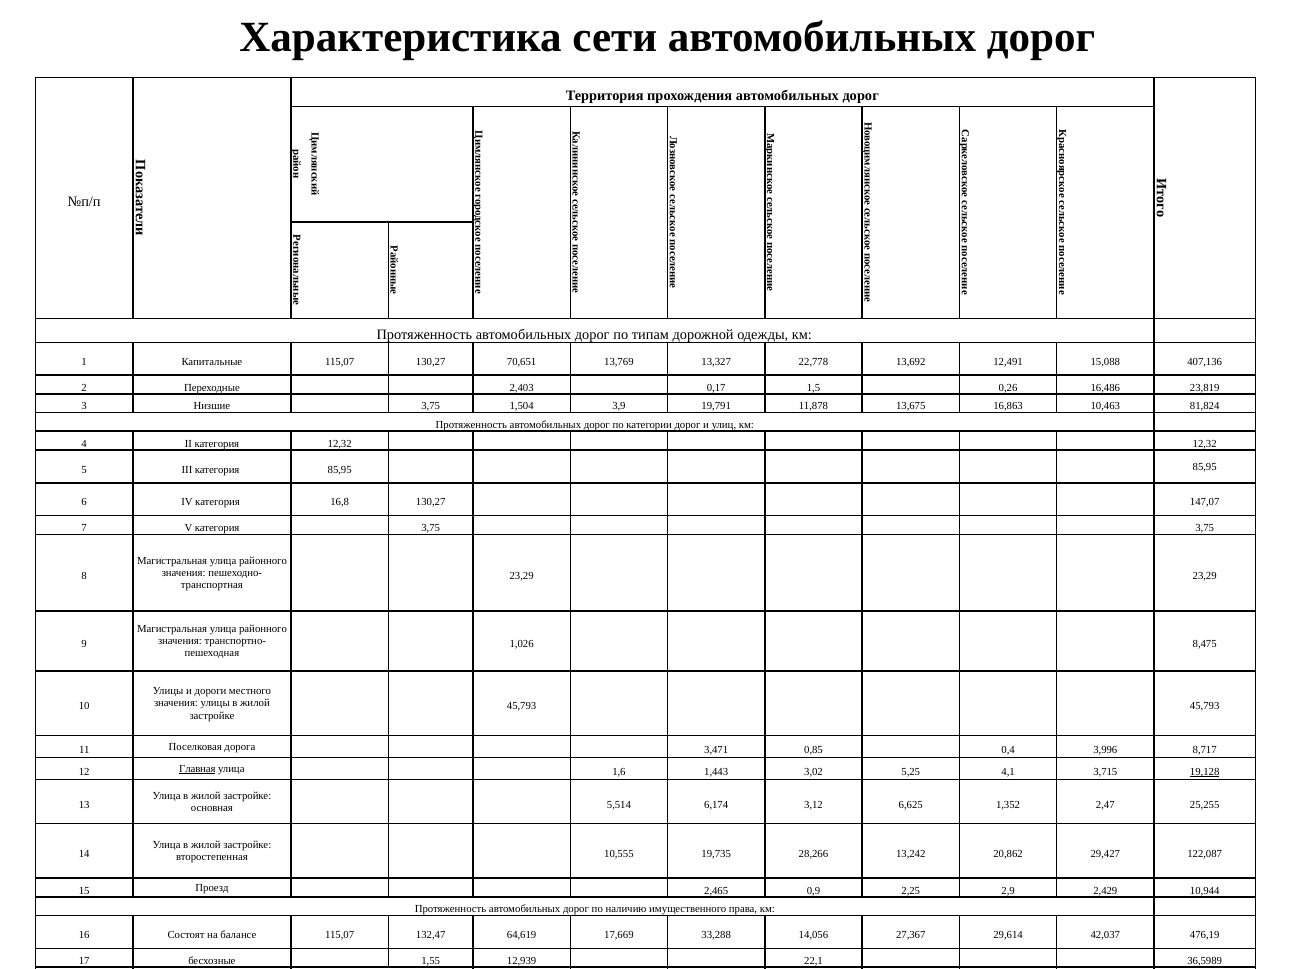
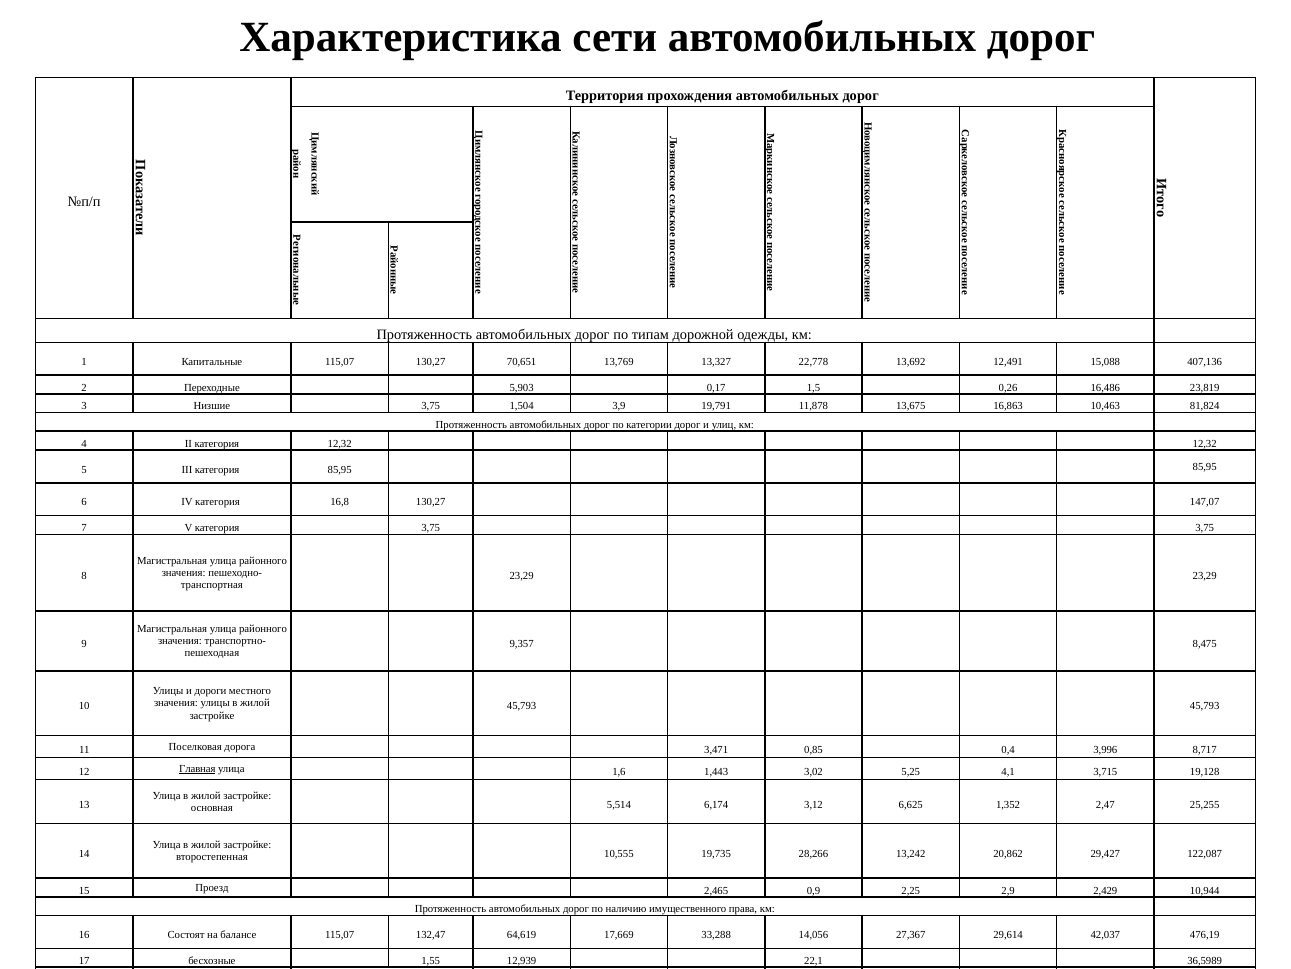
2,403: 2,403 -> 5,903 (522, 387)
1,026: 1,026 -> 9,357 (522, 644)
19,128 underline: present -> none (1205, 771)
